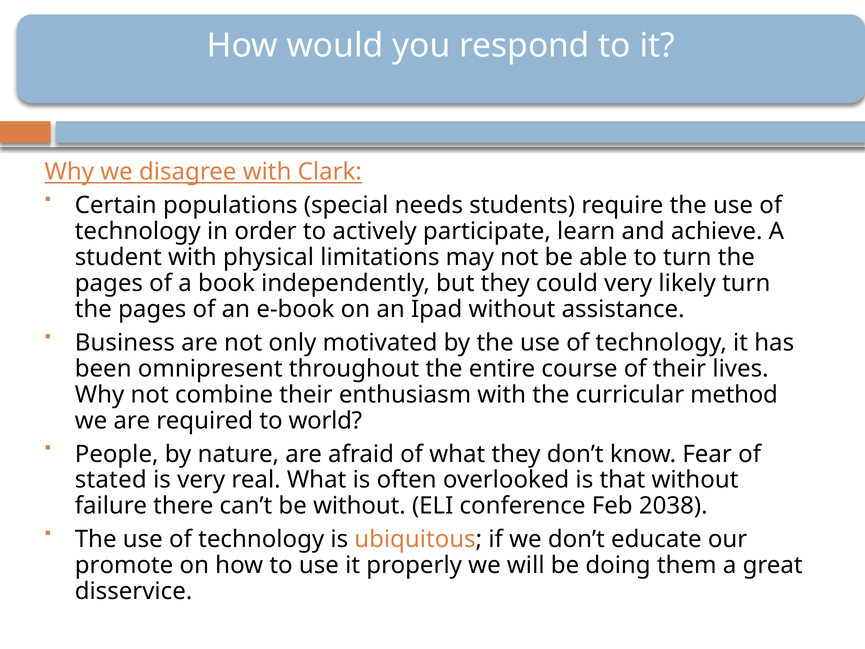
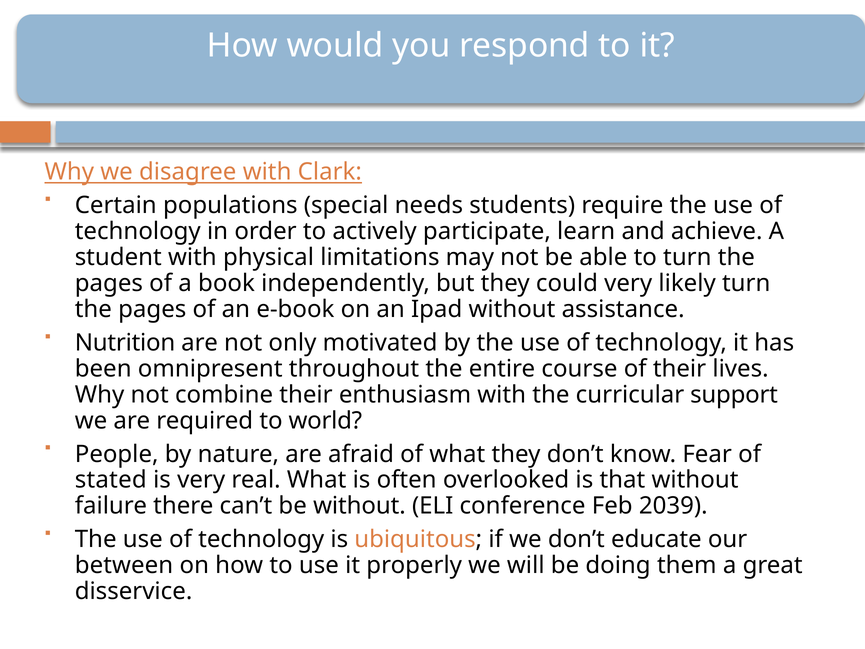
Business: Business -> Nutrition (125, 343)
method: method -> support (734, 394)
2038: 2038 -> 2039 (673, 506)
promote: promote -> between (124, 565)
